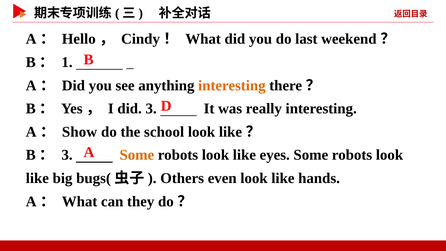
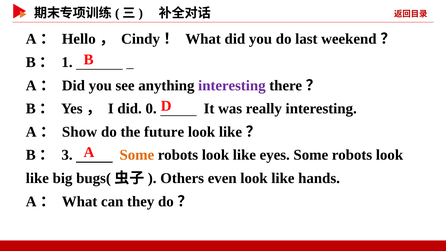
interesting colour: orange -> purple (232, 85)
did 3: 3 -> 0 (151, 109)
school: school -> future (164, 132)
